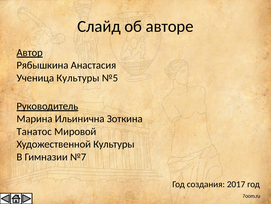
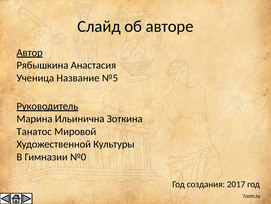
Ученица Культуры: Культуры -> Название (78, 78)
№7: №7 -> №0 (78, 156)
